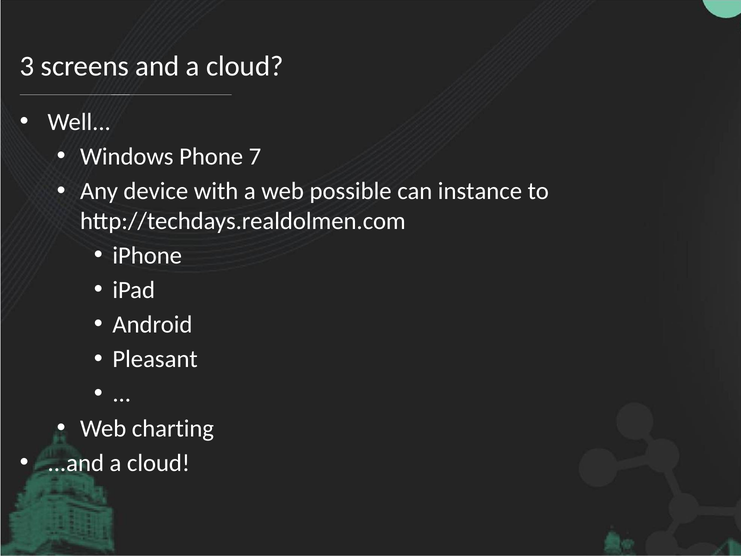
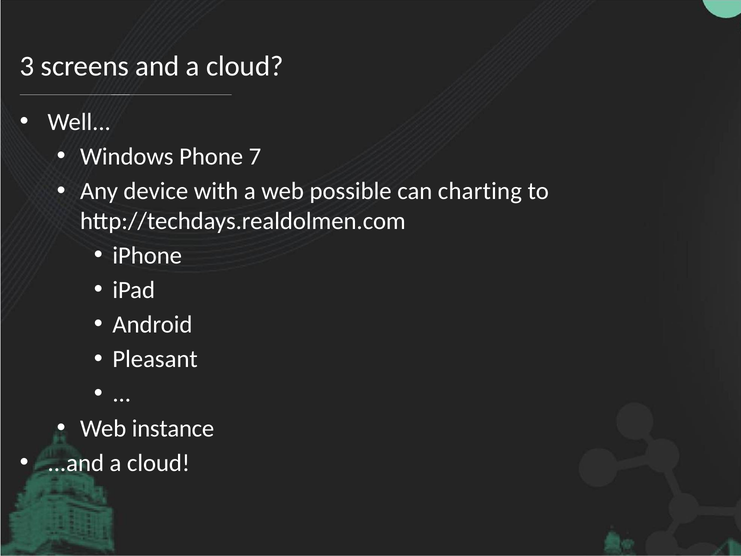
instance: instance -> charting (480, 191)
charting: charting -> instance (173, 428)
